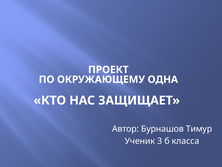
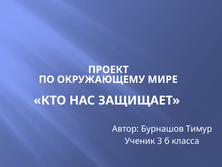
ОДНА: ОДНА -> МИРЕ (163, 79)
